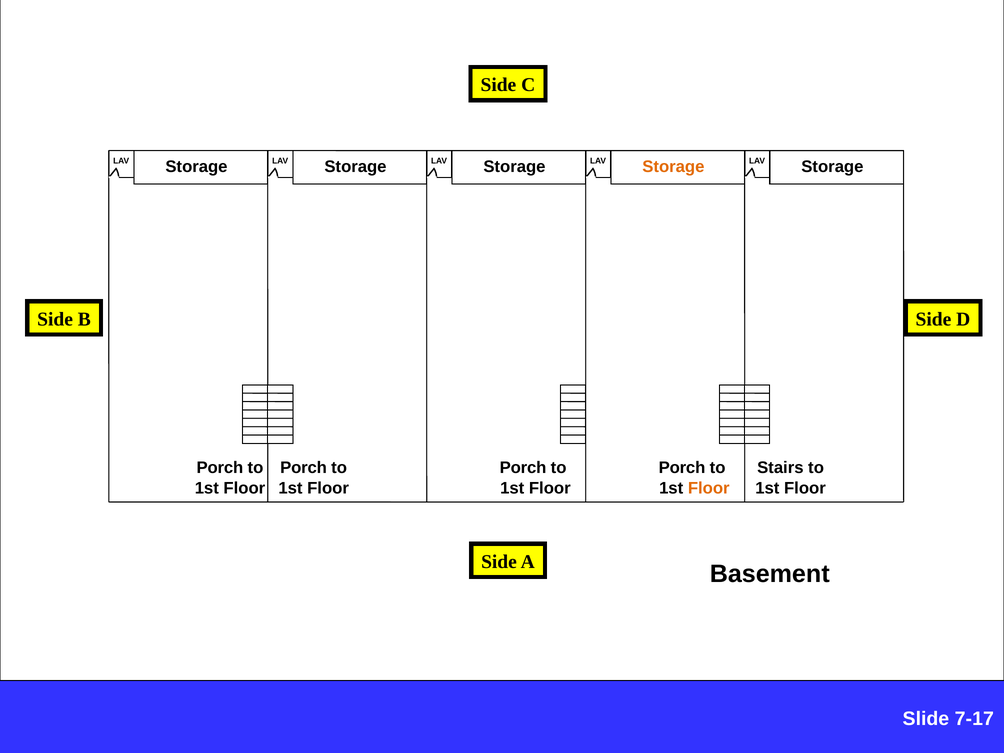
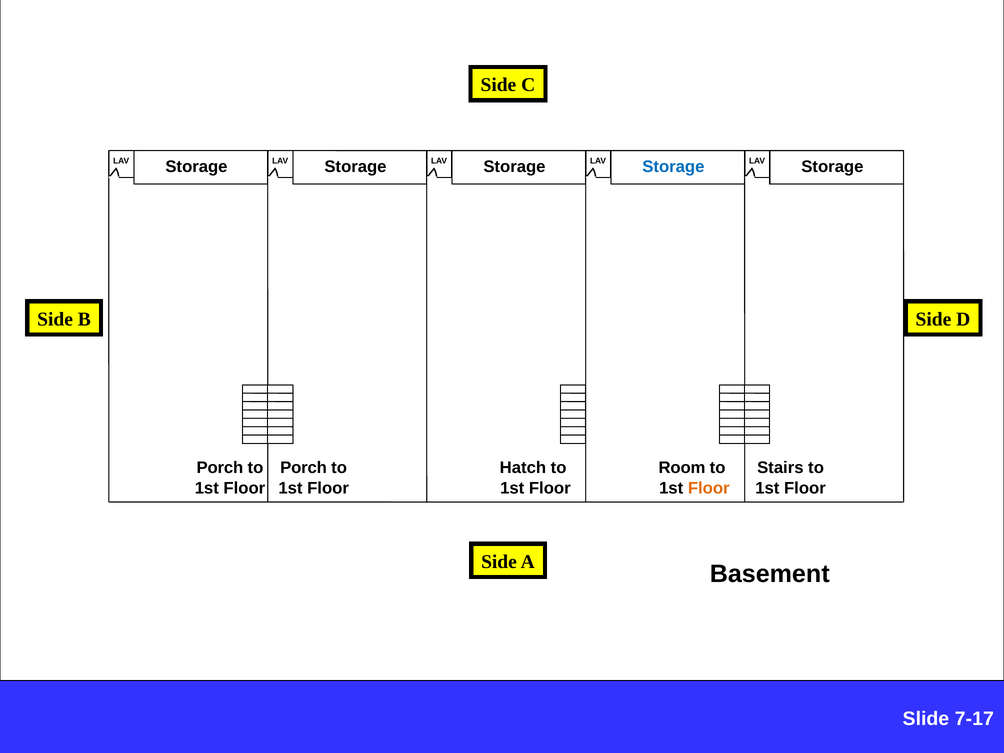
Storage colour: orange -> blue (673, 167)
Porch: Porch -> Hatch (523, 468)
Porch: Porch -> Room (682, 468)
